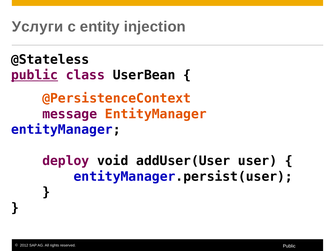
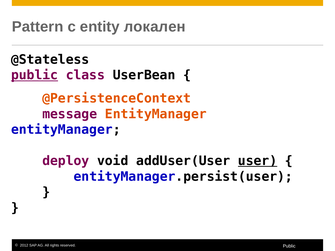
Услуги: Услуги -> Pattern (38, 27)
injection: injection -> локален (155, 27)
user underline: none -> present (258, 161)
